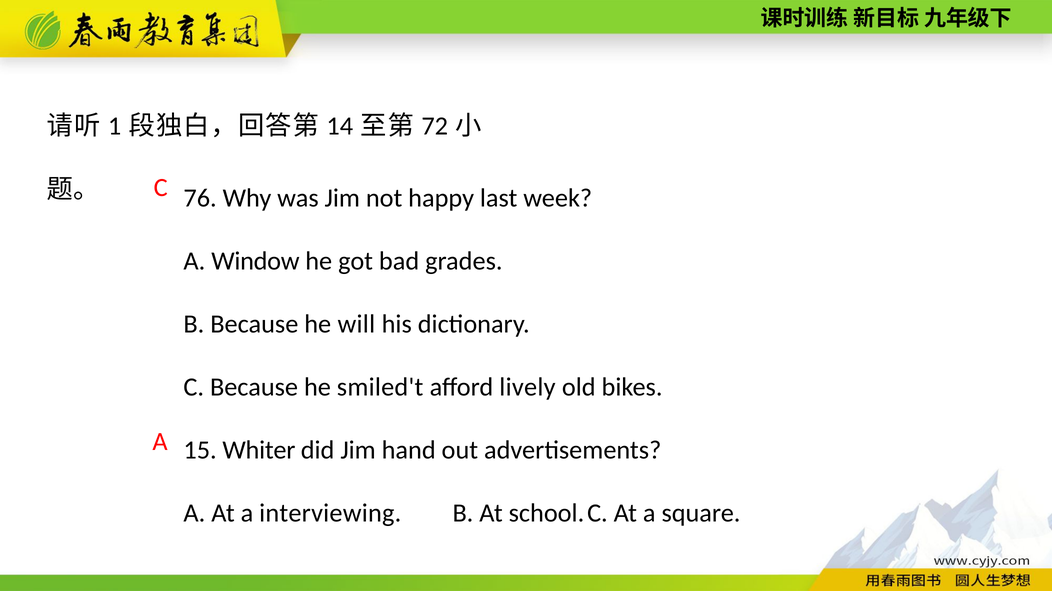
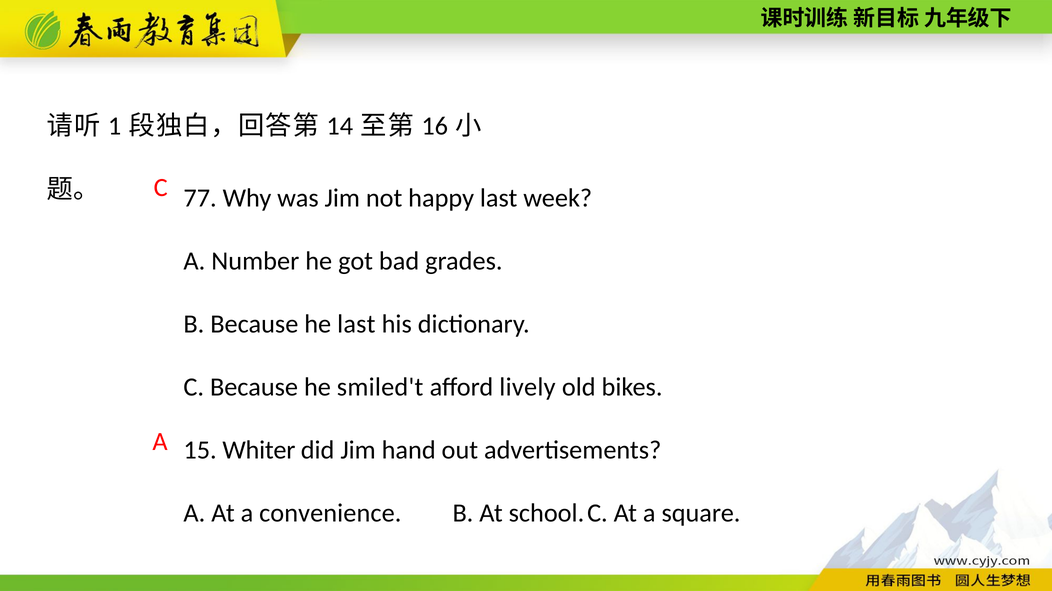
72: 72 -> 16 (435, 126)
76: 76 -> 77 (200, 198)
Window: Window -> Number (255, 261)
he will: will -> last (356, 324)
interviewing: interviewing -> convenience (330, 514)
